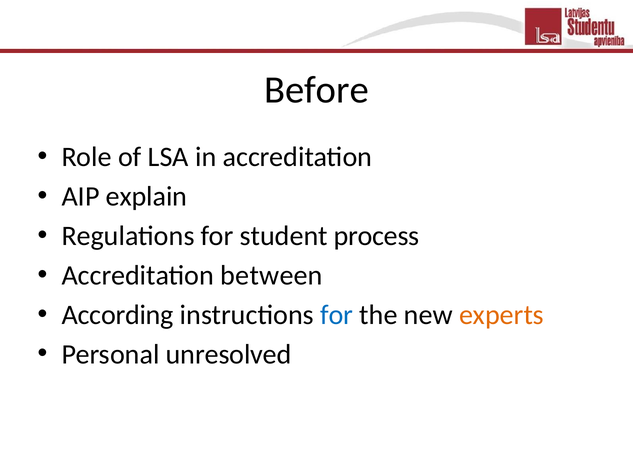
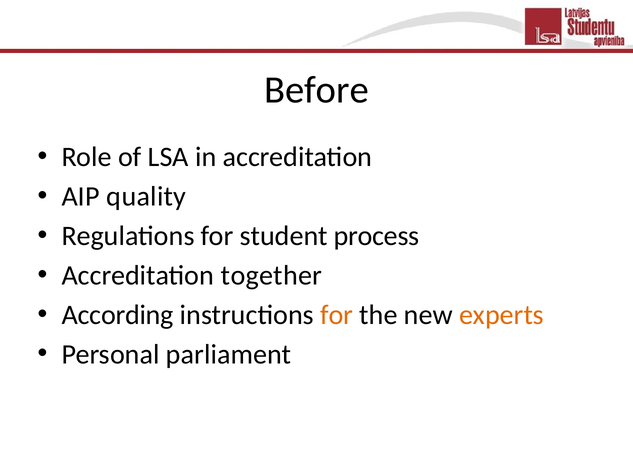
explain: explain -> quality (146, 196)
between: between -> together (272, 275)
for colour: blue -> orange (337, 315)
unresolved: unresolved -> parliament (229, 354)
